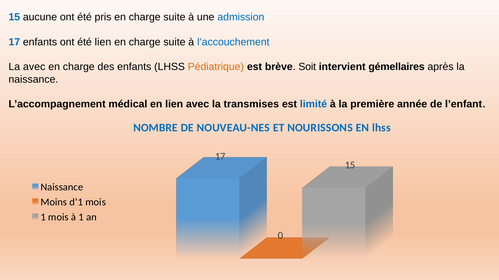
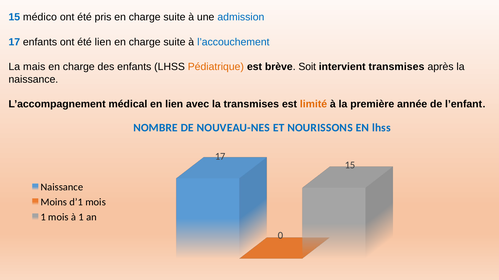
aucune: aucune -> médico (40, 17)
La avec: avec -> mais (34, 67)
intervient gémellaires: gémellaires -> transmises (396, 67)
limité colour: blue -> orange (314, 104)
